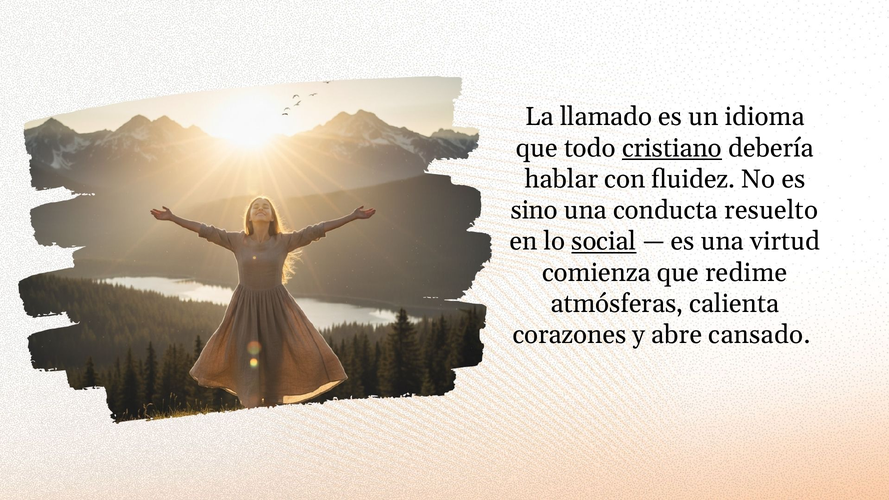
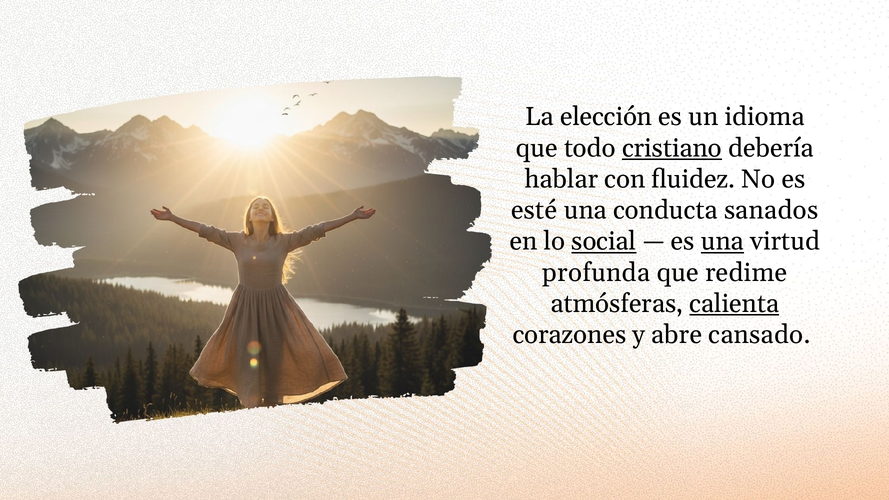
llamado: llamado -> elección (606, 117)
sino: sino -> esté (534, 210)
resuelto: resuelto -> sanados (771, 210)
una underline: none -> present (722, 241)
comienza: comienza -> profunda (596, 273)
calienta underline: none -> present (734, 304)
